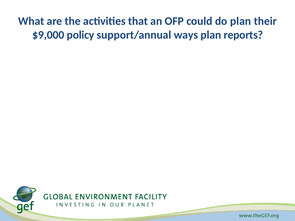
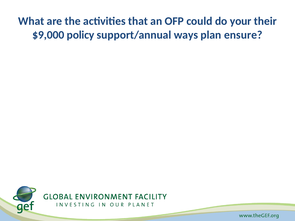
do plan: plan -> your (241, 21)
reports: reports -> ensure (243, 35)
